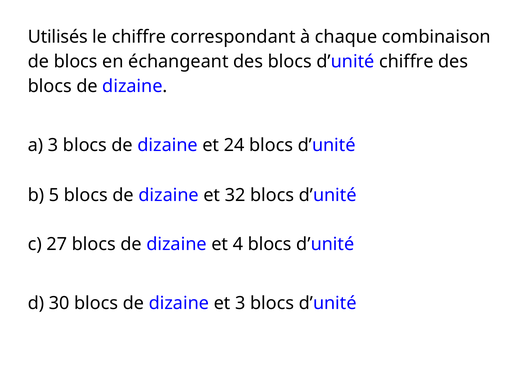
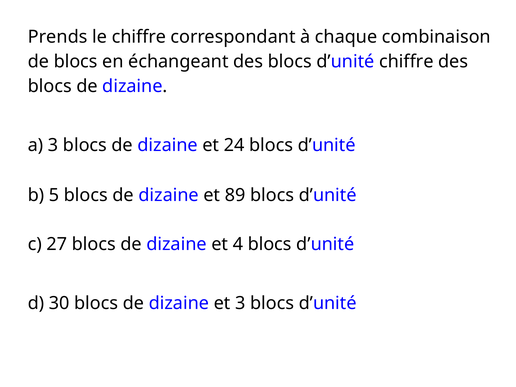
Utilisés: Utilisés -> Prends (58, 37)
32: 32 -> 89 (235, 195)
